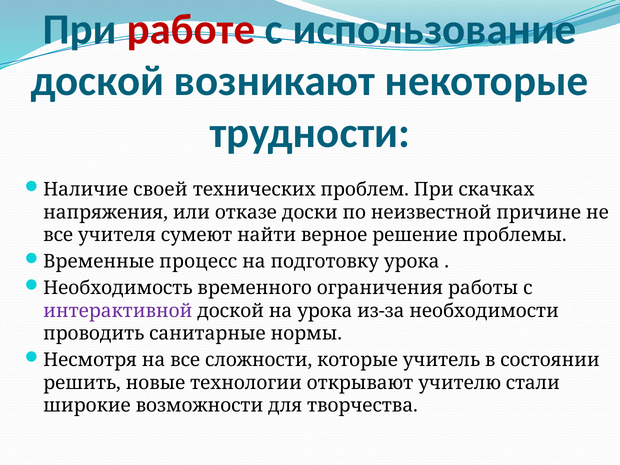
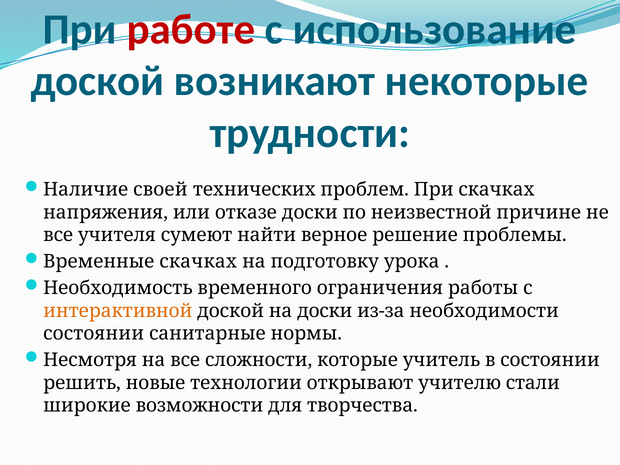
Временные процесс: процесс -> скачках (198, 262)
интерактивной colour: purple -> orange (118, 311)
на урока: урока -> доски (325, 311)
проводить: проводить -> состоянии (94, 334)
